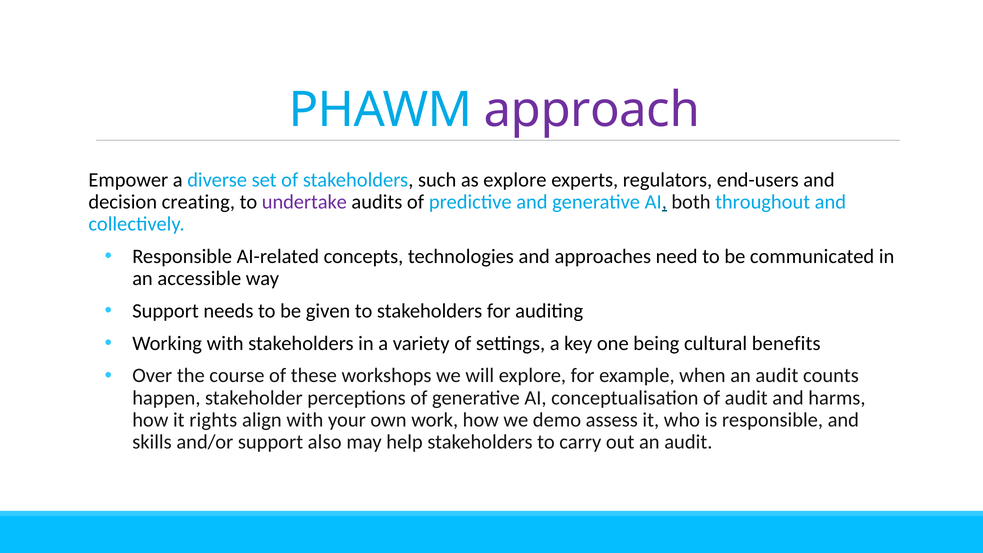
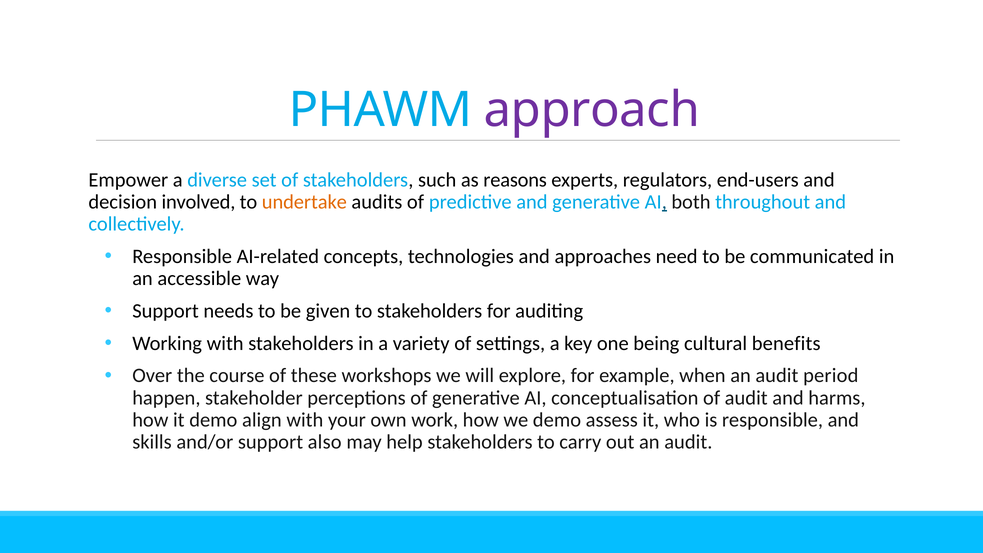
as explore: explore -> reasons (515, 180)
creating: creating -> involved (198, 202)
undertake colour: purple -> orange (304, 202)
counts: counts -> period (831, 376)
it rights: rights -> demo (213, 420)
